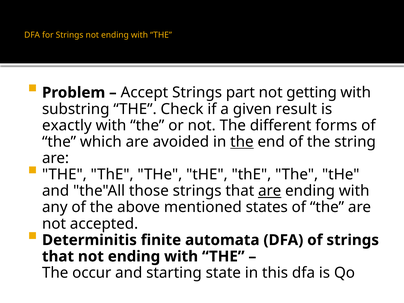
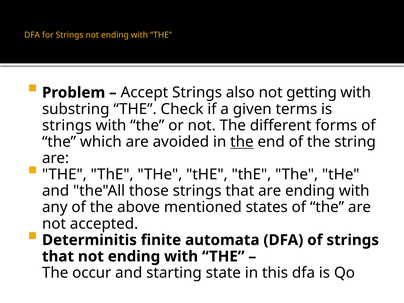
part: part -> also (240, 93)
result: result -> terms (296, 109)
exactly: exactly -> strings (67, 125)
are underline: present -> none (270, 191)
